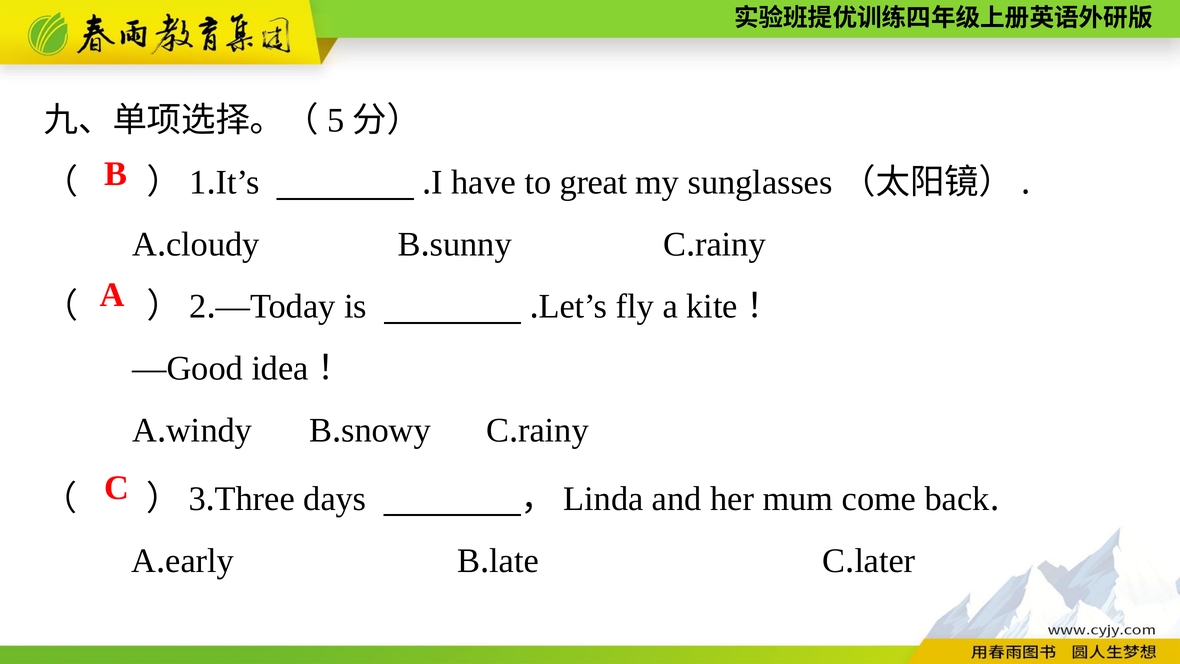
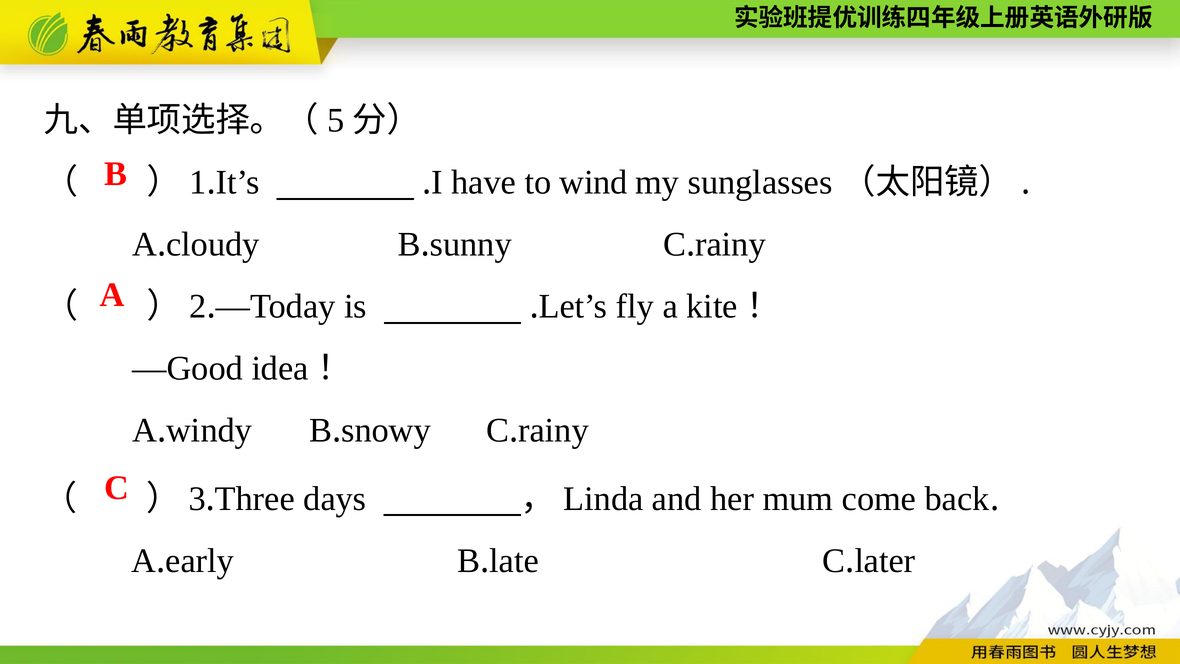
great: great -> wind (593, 182)
